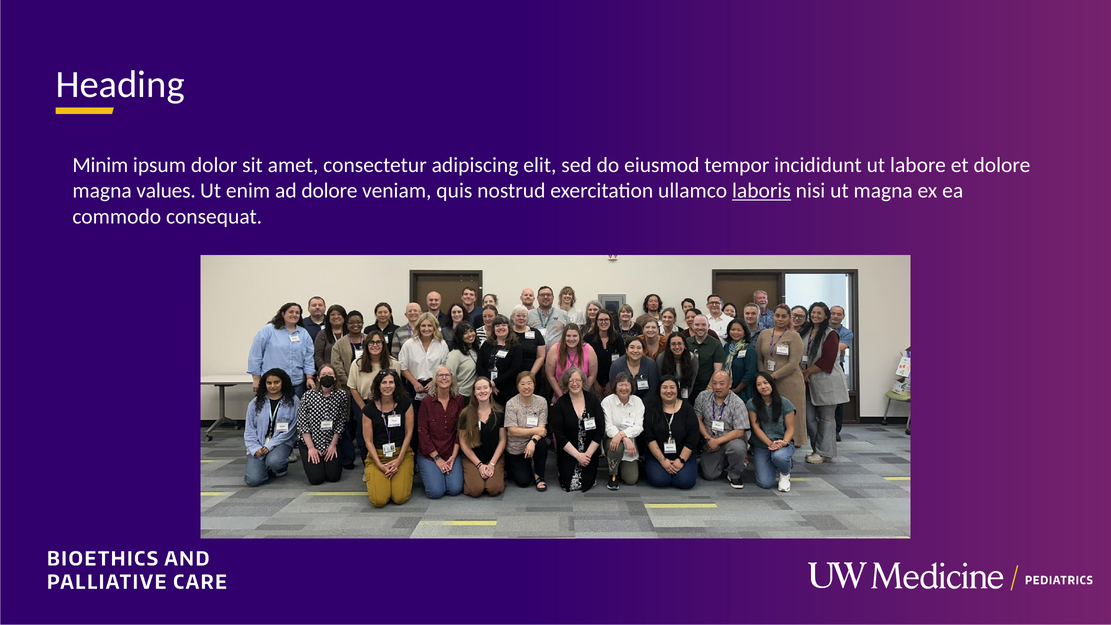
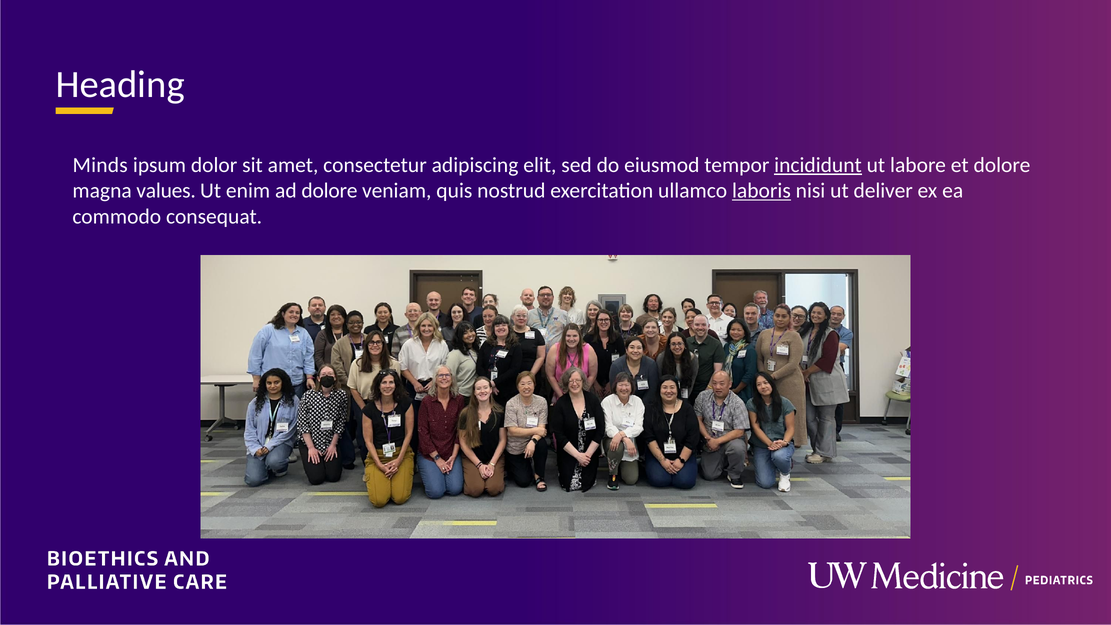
Minim: Minim -> Minds (100, 165)
incididunt underline: none -> present (818, 165)
ut magna: magna -> deliver (883, 191)
